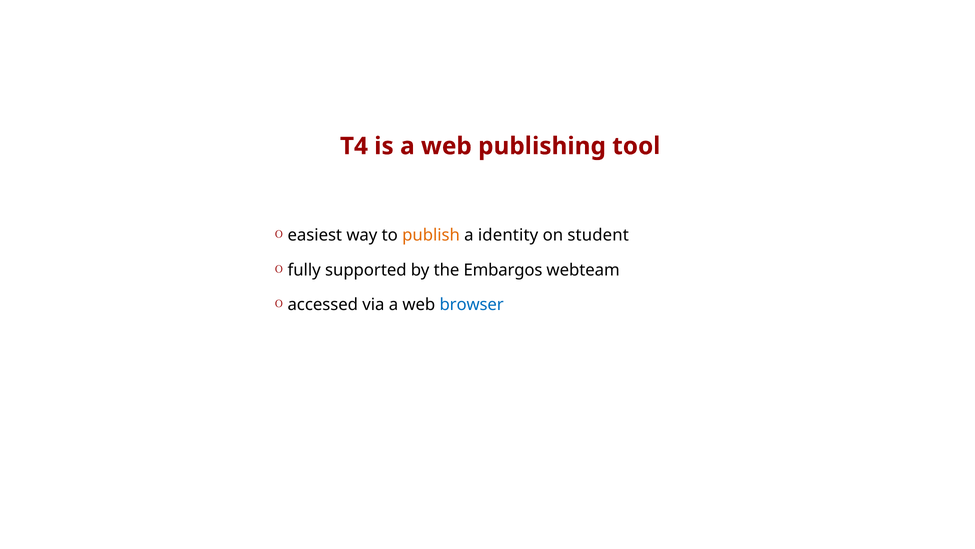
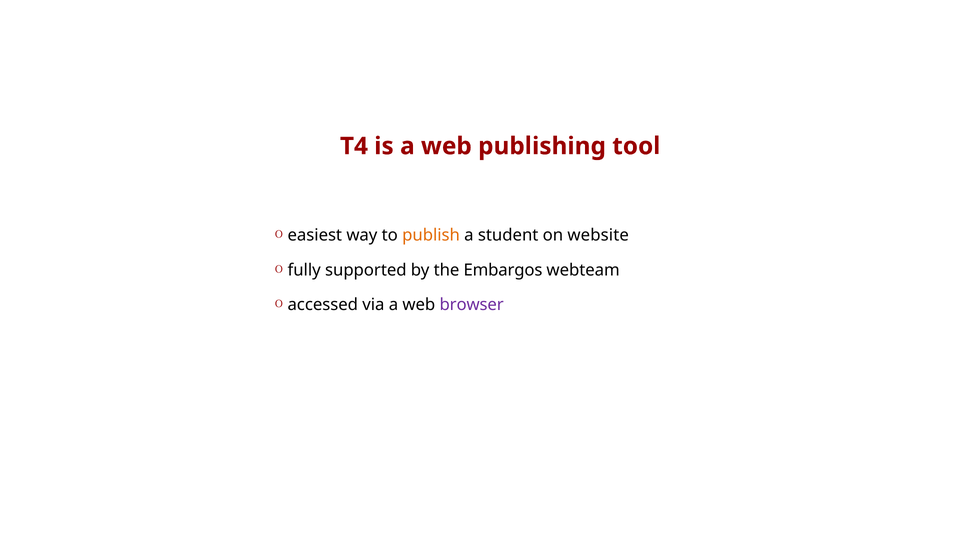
identity: identity -> student (508, 235)
student: student -> website (598, 235)
browser colour: blue -> purple (472, 305)
